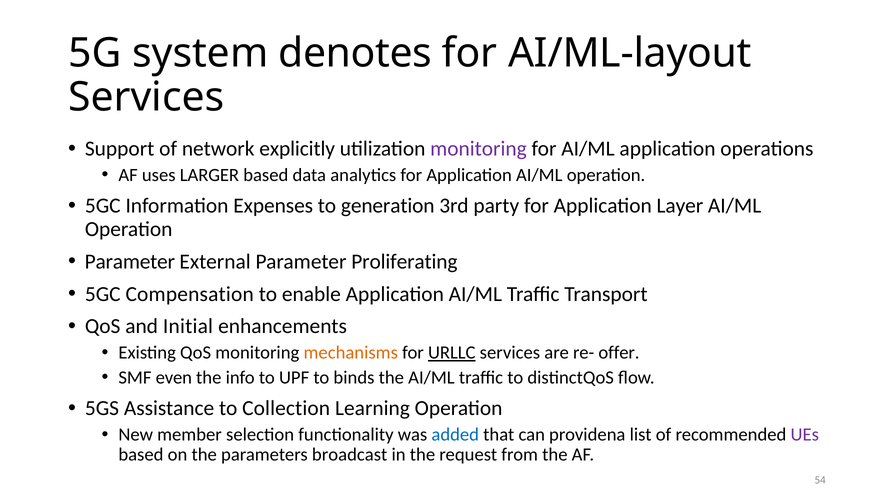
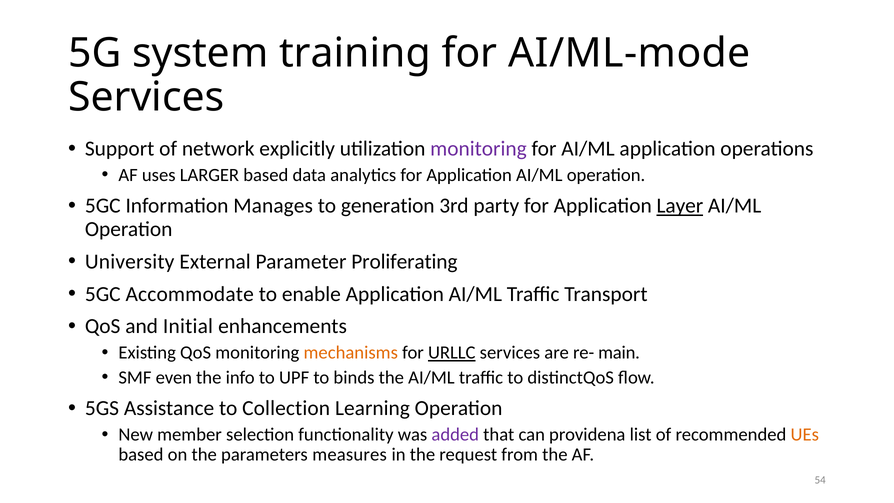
denotes: denotes -> training (355, 53)
AI/ML-layout: AI/ML-layout -> AI/ML-mode (629, 53)
Expenses: Expenses -> Manages (273, 206)
Layer underline: none -> present (680, 206)
Parameter: Parameter -> University (130, 261)
Compensation: Compensation -> Accommodate (190, 294)
offer: offer -> main (619, 353)
added colour: blue -> purple (455, 435)
UEs colour: purple -> orange (805, 435)
broadcast: broadcast -> measures (350, 455)
